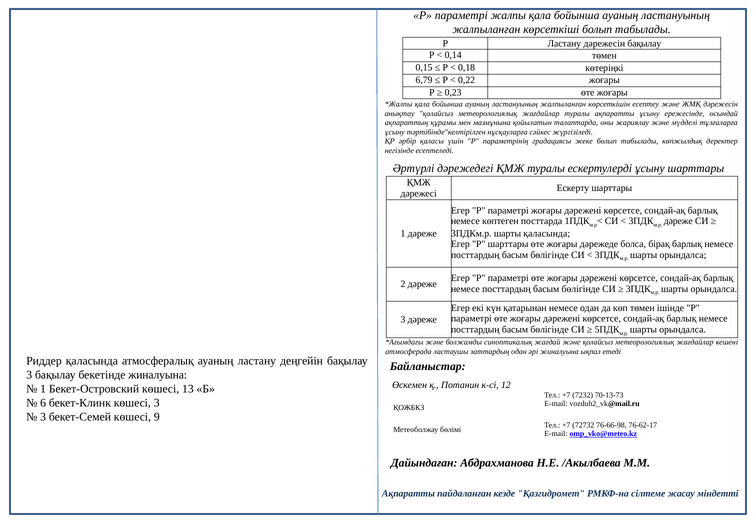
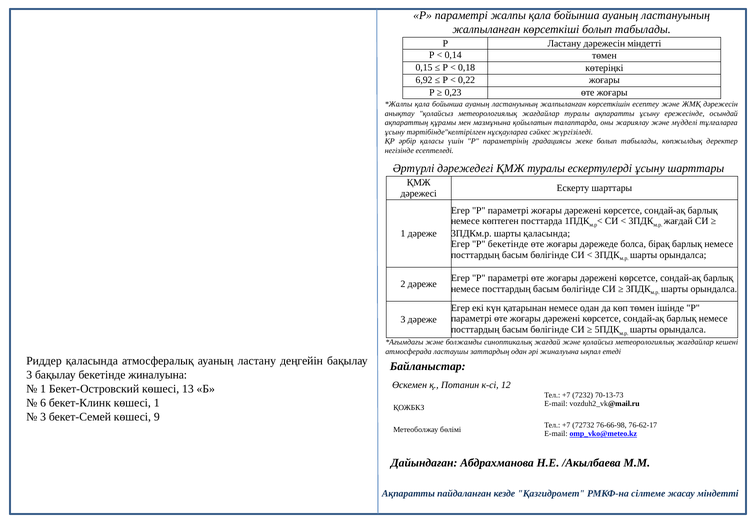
дәрежесін бақылау: бақылау -> міндетті (644, 43)
6,79: 6,79 -> 6,92 (424, 80)
дәреже: дәреже -> жағдай (678, 221)
P шарттары: шарттары -> бекетінде (508, 244)
көшесі 3: 3 -> 1 (157, 403)
